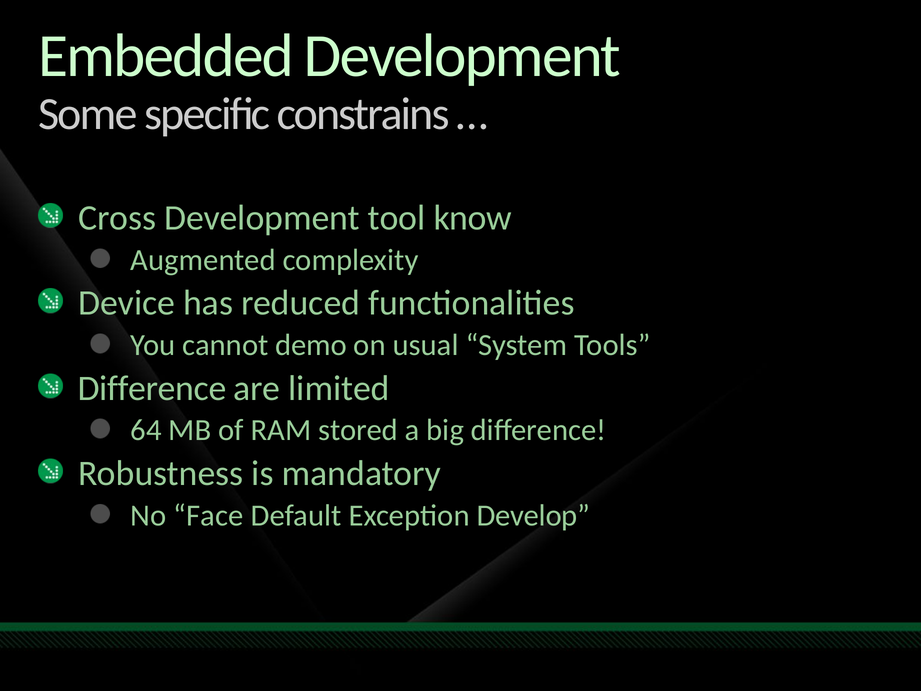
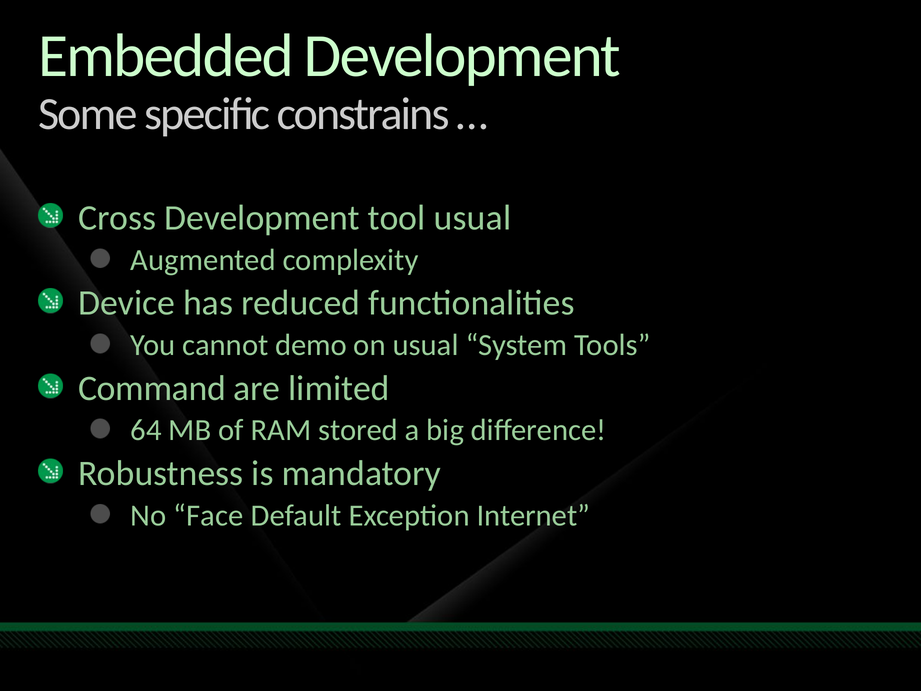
tool know: know -> usual (472, 218)
Difference: Difference -> Command (152, 388)
Develop: Develop -> Internet (533, 515)
